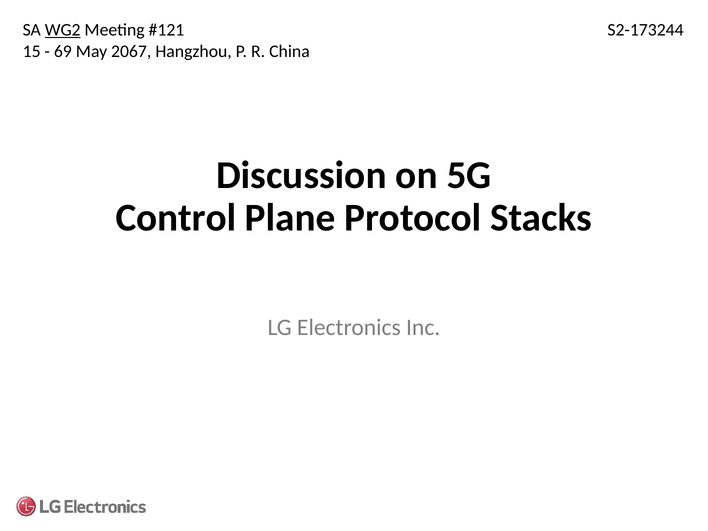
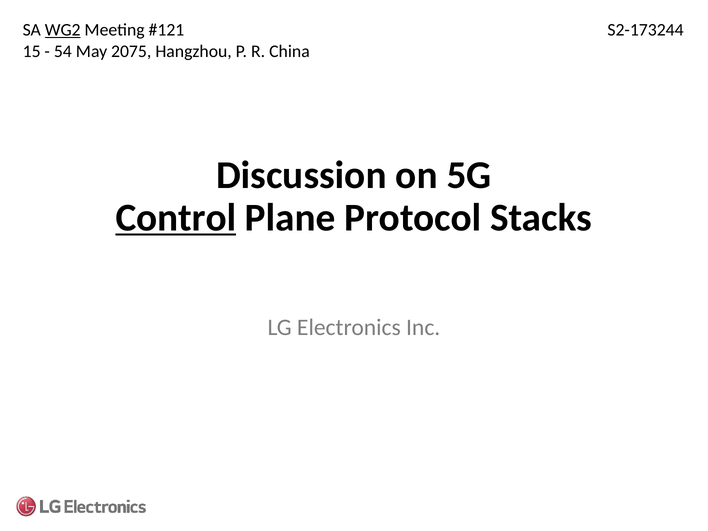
69: 69 -> 54 (63, 51)
2067: 2067 -> 2075 (131, 51)
Control underline: none -> present (176, 218)
